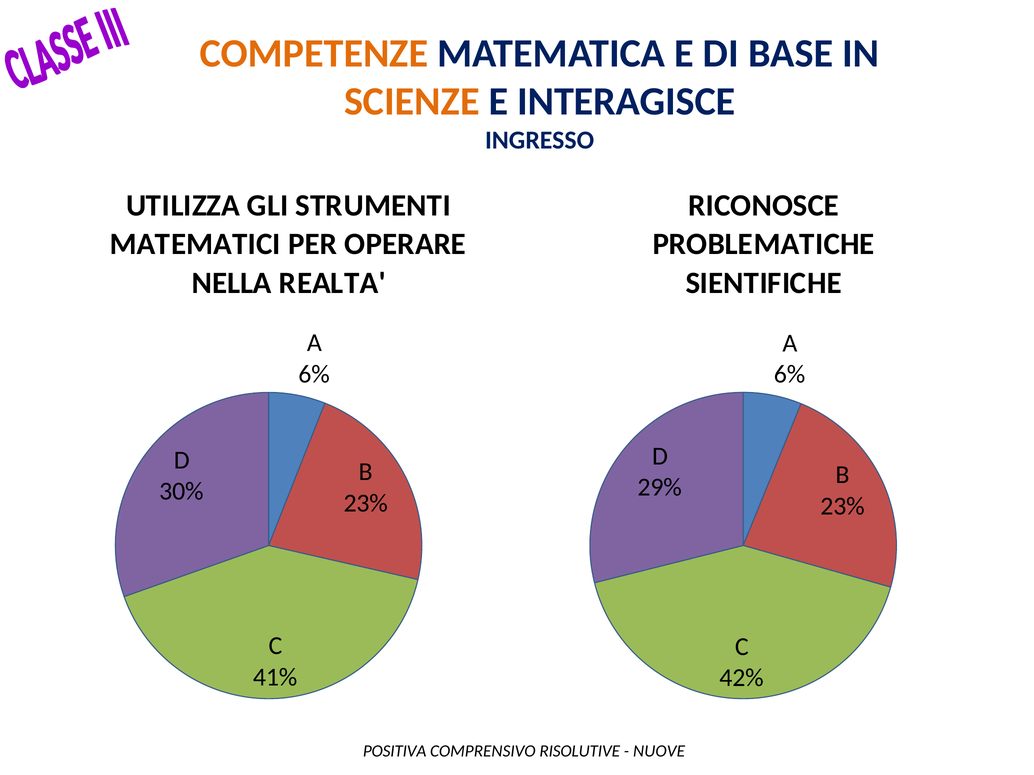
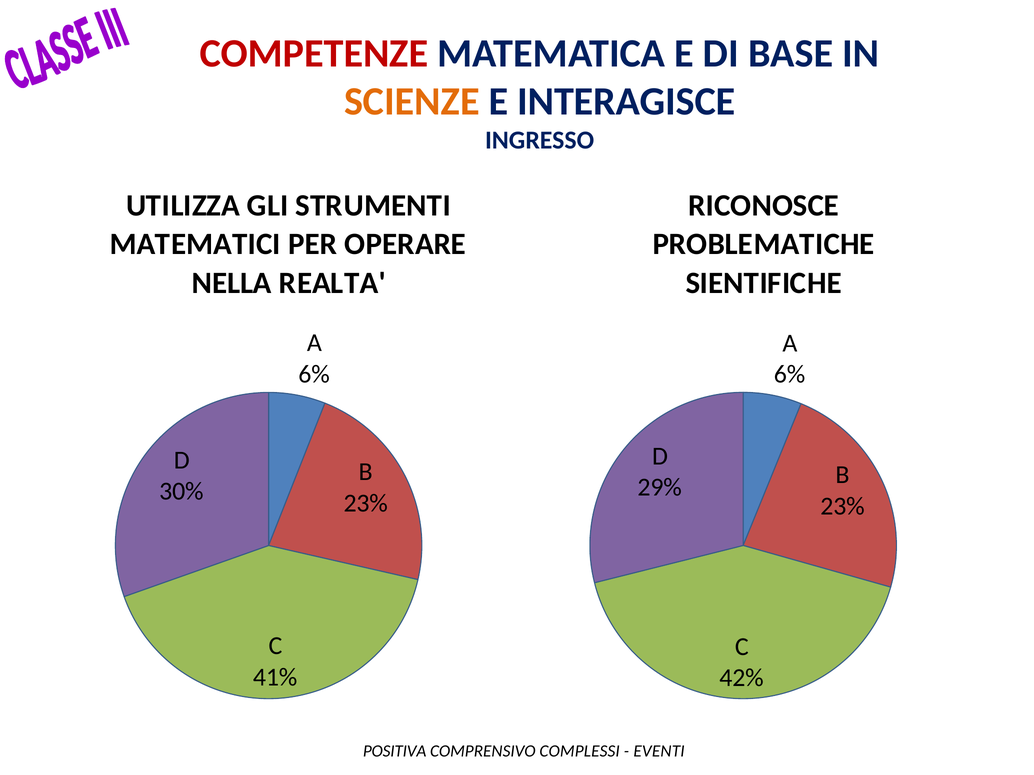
COMPETENZE colour: orange -> red (314, 53)
RISOLUTIVE: RISOLUTIVE -> COMPLESSI (580, 752)
NUOVE: NUOVE -> EVENTI (659, 752)
